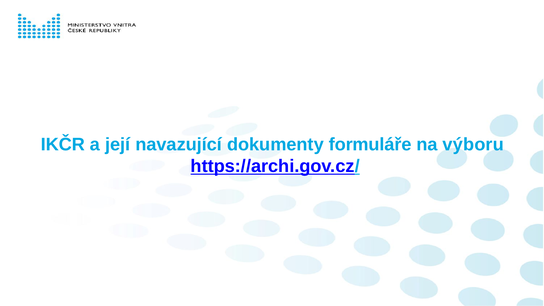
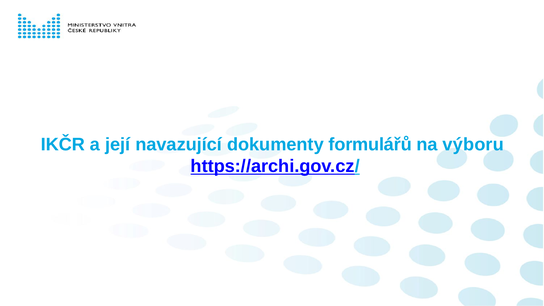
formuláře: formuláře -> formulářů (370, 144)
